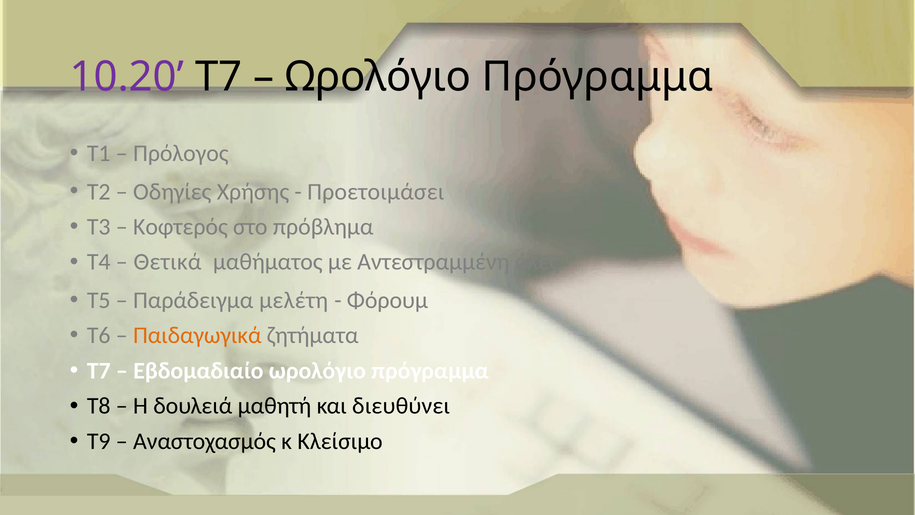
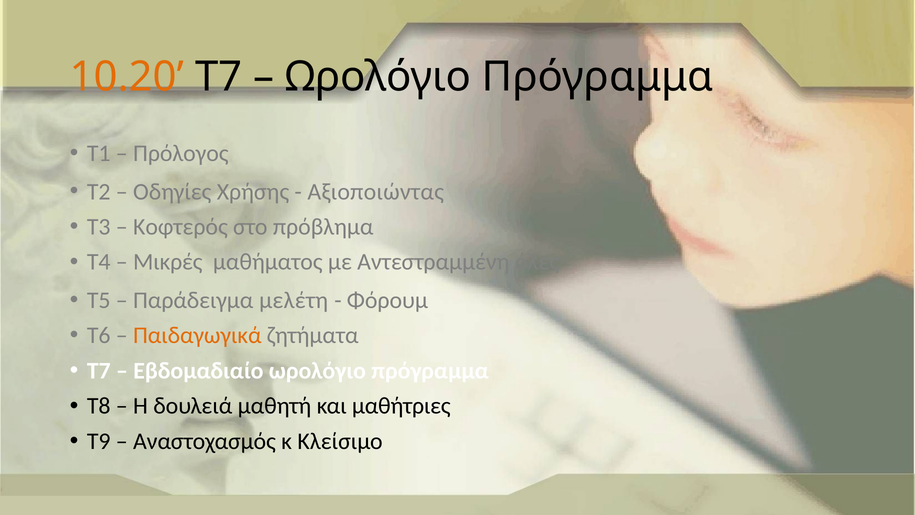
10.20 colour: purple -> orange (127, 77)
Προετοιμάσει: Προετοιμάσει -> Αξιοποιώντας (376, 192)
Θετικά: Θετικά -> Μικρές (168, 262)
διευθύνει: διευθύνει -> μαθήτριες (401, 406)
